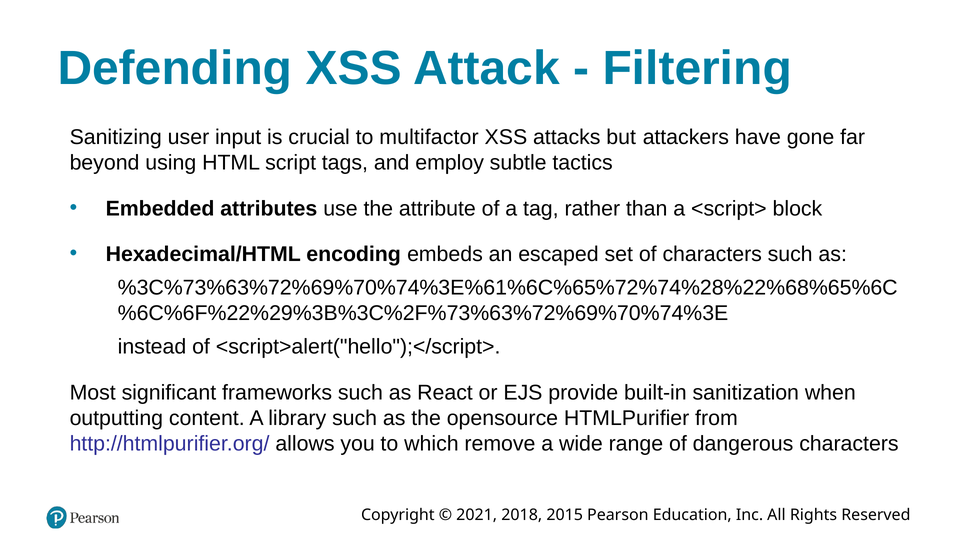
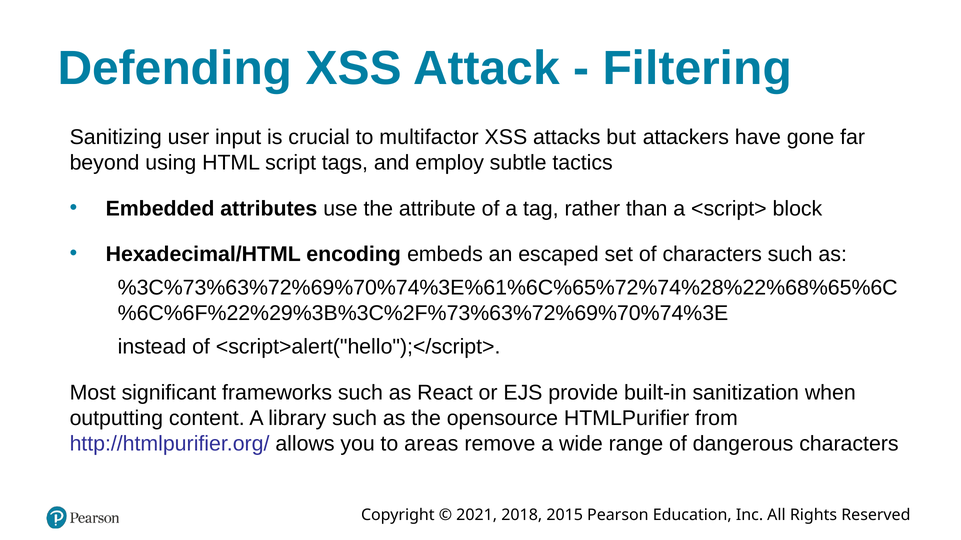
which: which -> areas (431, 444)
